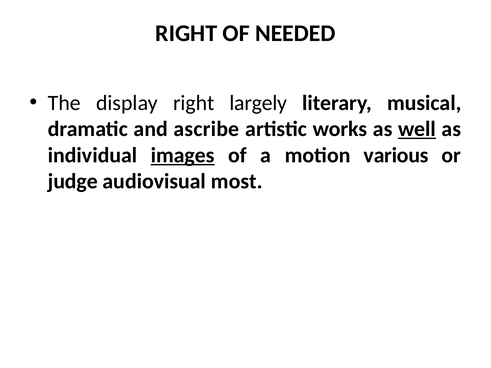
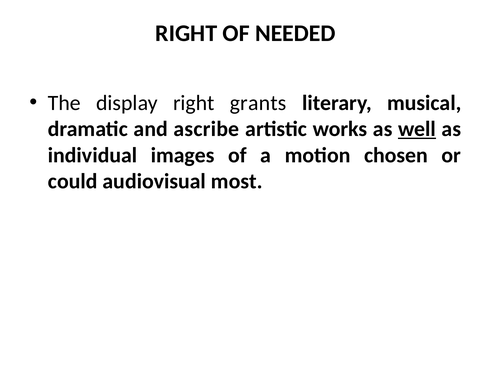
largely: largely -> grants (258, 103)
images underline: present -> none (183, 155)
various: various -> chosen (396, 155)
judge: judge -> could (73, 182)
